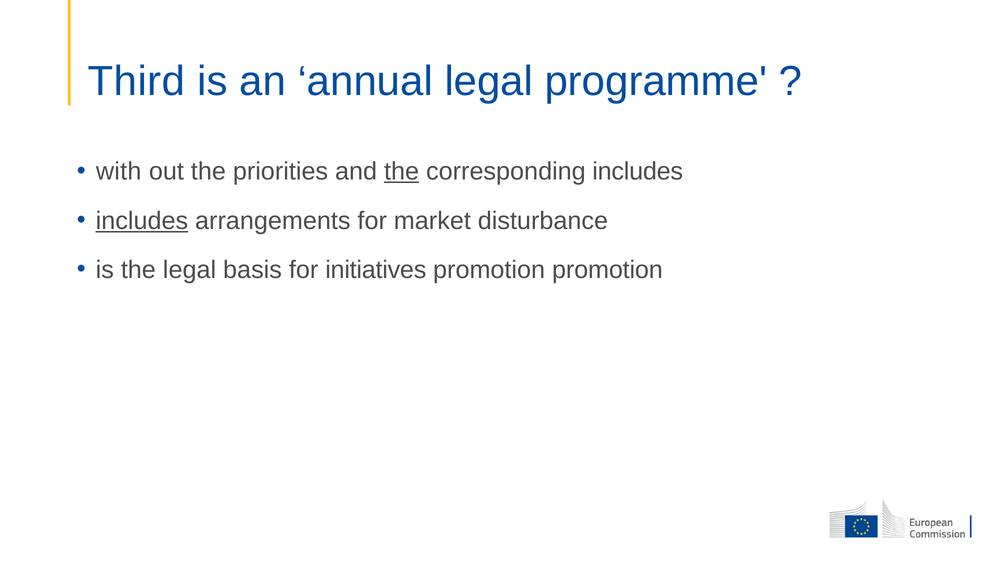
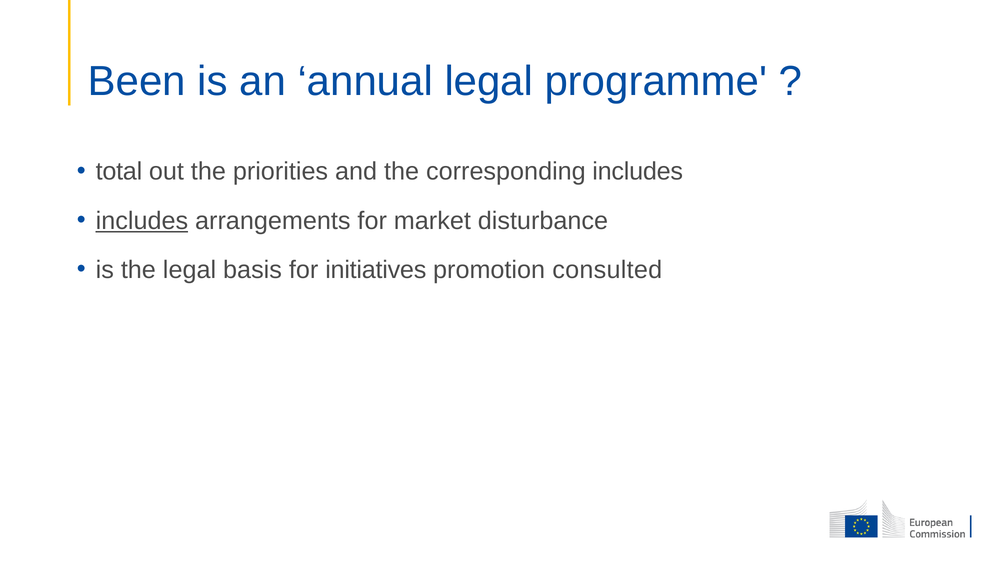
Third: Third -> Been (137, 82)
with: with -> total (119, 172)
the underline: present -> none (402, 172)
promotion promotion: promotion -> consulted (607, 270)
